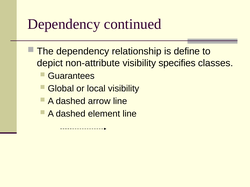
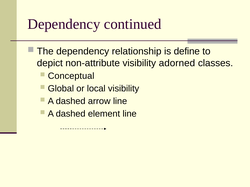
specifies: specifies -> adorned (177, 63)
Guarantees: Guarantees -> Conceptual (71, 76)
